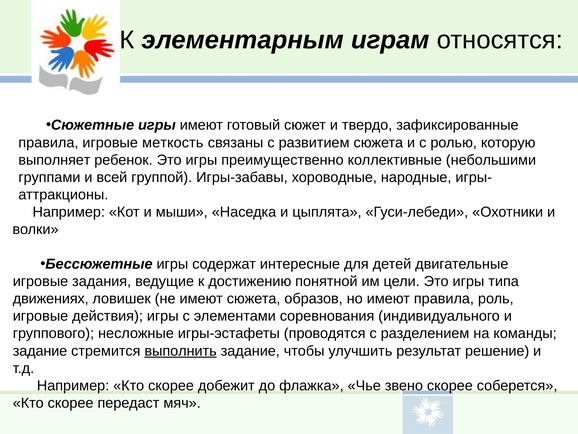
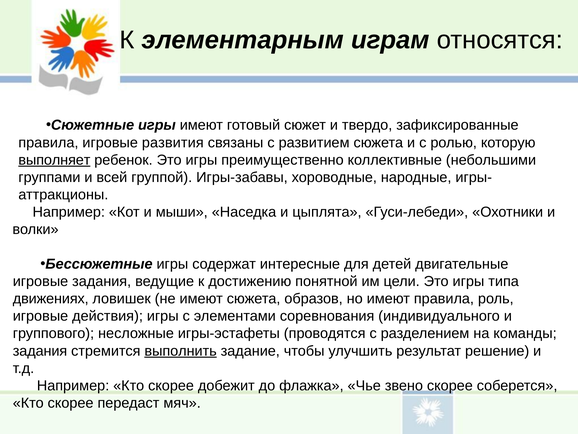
меткость: меткость -> развития (173, 142)
выполняет underline: none -> present (54, 160)
задание: задание -> задания (40, 350)
